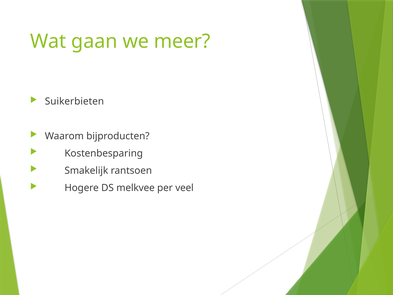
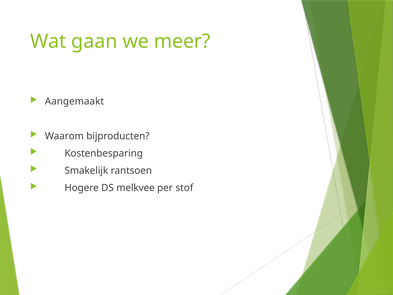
Suikerbieten: Suikerbieten -> Aangemaakt (74, 101)
veel: veel -> stof (184, 188)
